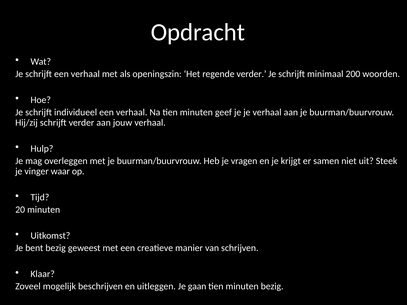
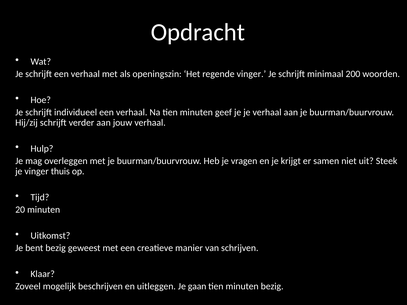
regende verder: verder -> vinger (251, 74)
waar: waar -> thuis (60, 172)
